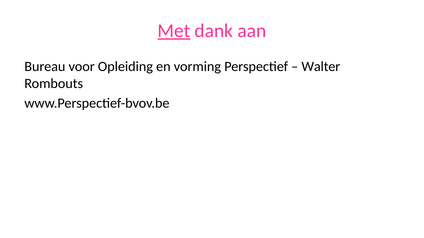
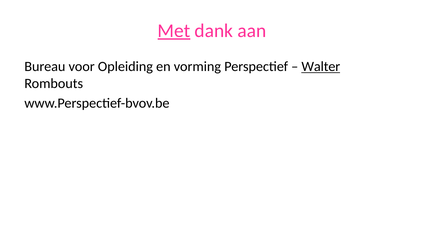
Walter underline: none -> present (321, 67)
